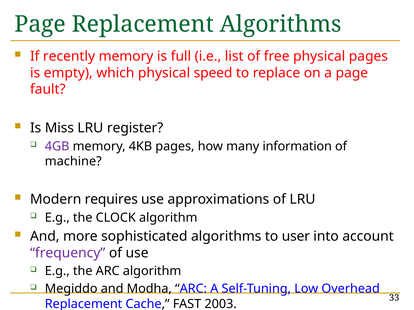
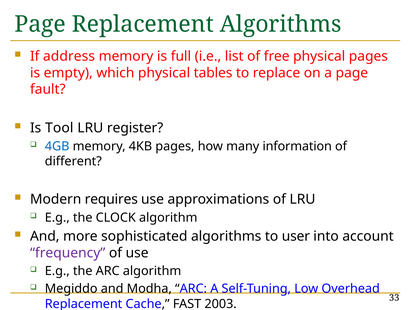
recently: recently -> address (69, 56)
speed: speed -> tables (213, 73)
Miss: Miss -> Tool (59, 128)
4GB colour: purple -> blue (57, 147)
machine: machine -> different (73, 162)
